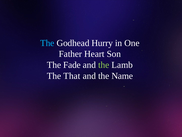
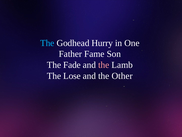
Heart: Heart -> Fame (94, 54)
the colour: light green -> pink (104, 65)
That: That -> Lose (72, 76)
Name: Name -> Other (122, 76)
